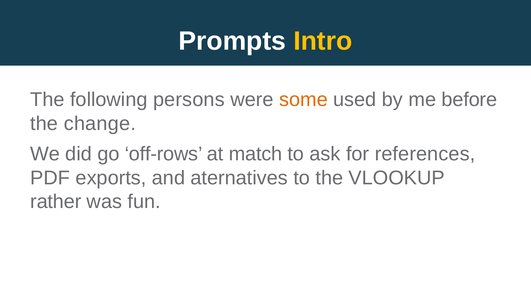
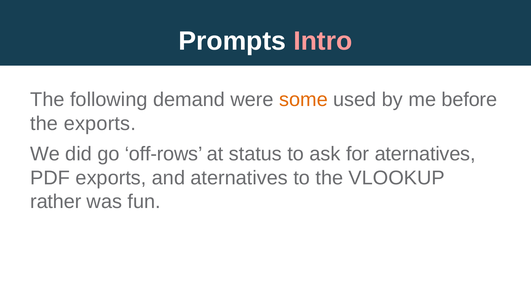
Intro colour: yellow -> pink (323, 41)
persons: persons -> demand (189, 100)
the change: change -> exports (100, 124)
match: match -> status (255, 154)
for references: references -> aternatives (425, 154)
